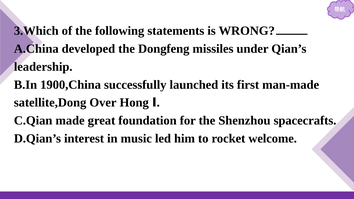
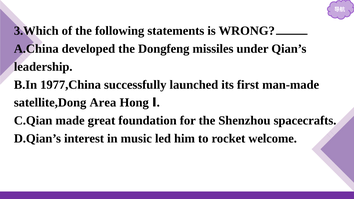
1900,China: 1900,China -> 1977,China (71, 85)
Over: Over -> Area (103, 103)
